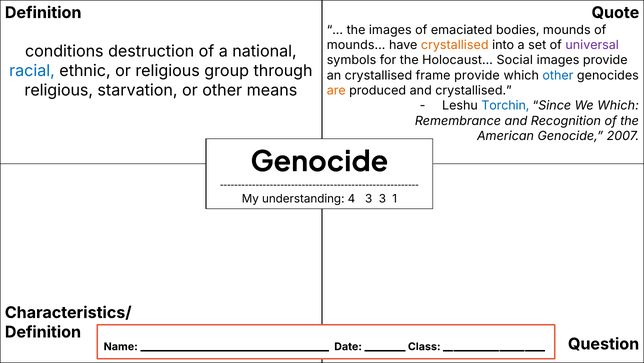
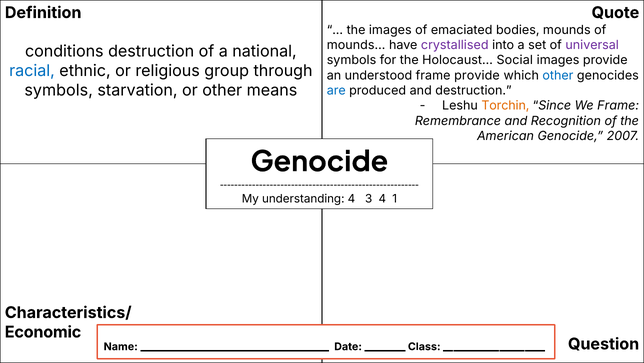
crystallised colour: orange -> purple (455, 45)
an crystallised: crystallised -> understood (378, 75)
religious: religious -> symbols (59, 90)
are colour: orange -> blue (336, 90)
and crystallised: crystallised -> destruction (473, 90)
Torchin colour: blue -> orange (505, 105)
We Which: Which -> Frame (618, 105)
3 3: 3 -> 4 (382, 198)
Definition: Definition -> Economic (43, 331)
